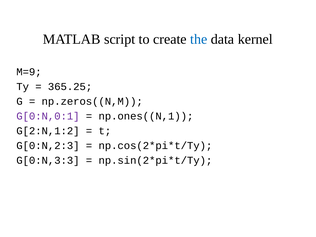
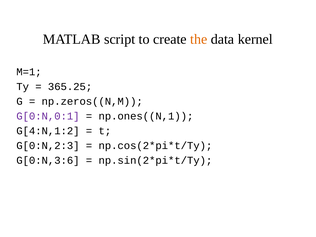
the colour: blue -> orange (199, 39)
M=9: M=9 -> M=1 (29, 72)
G[2:N,1:2: G[2:N,1:2 -> G[4:N,1:2 (48, 131)
G[0:N,3:3: G[0:N,3:3 -> G[0:N,3:6 (48, 160)
